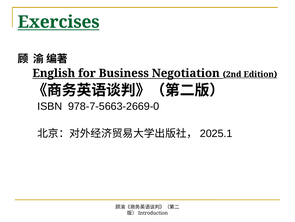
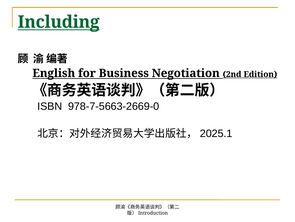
Exercises: Exercises -> Including (59, 22)
